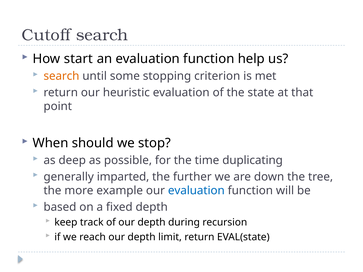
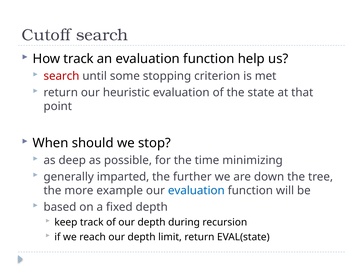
How start: start -> track (79, 59)
search colour: orange -> red (61, 76)
duplicating: duplicating -> minimizing (253, 160)
